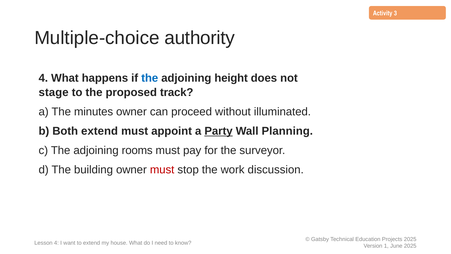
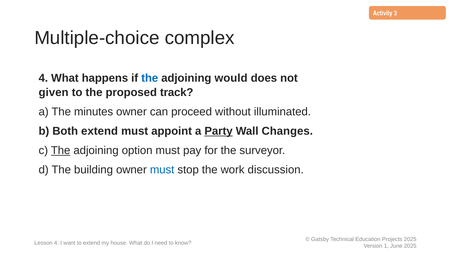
authority: authority -> complex (200, 38)
height: height -> would (231, 78)
stage: stage -> given (54, 92)
Planning: Planning -> Changes (287, 131)
The underline: none -> present (61, 150)
rooms: rooms -> option (137, 150)
must colour: red -> blue (162, 170)
